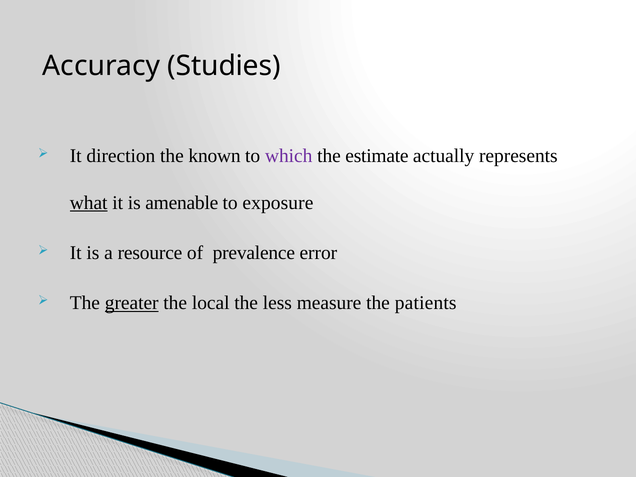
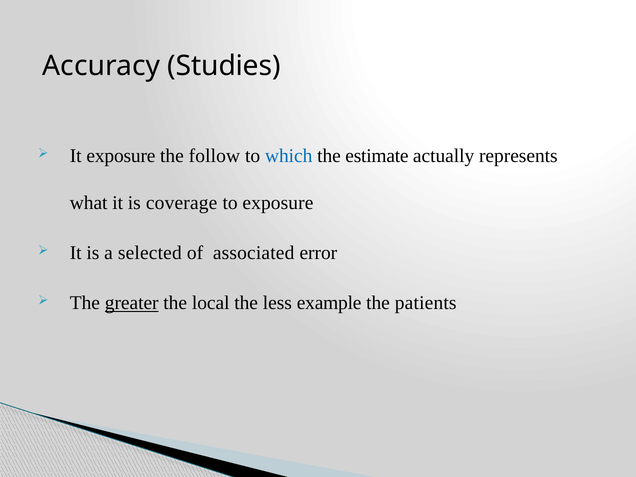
It direction: direction -> exposure (121, 156)
known: known -> follow (214, 156)
which colour: purple -> blue (289, 156)
what underline: present -> none (89, 203)
amenable: amenable -> coverage (182, 203)
resource: resource -> selected (150, 253)
prevalence: prevalence -> associated (254, 253)
measure: measure -> example (329, 303)
